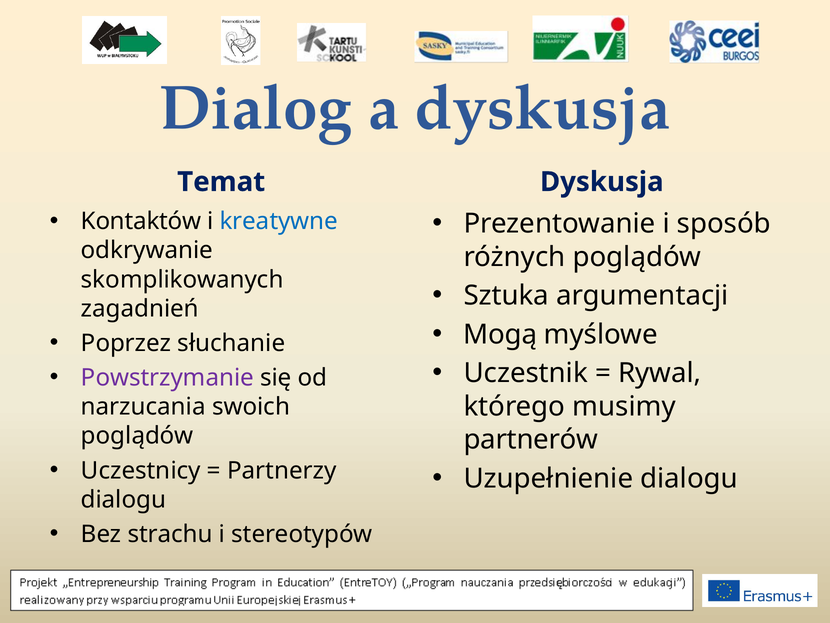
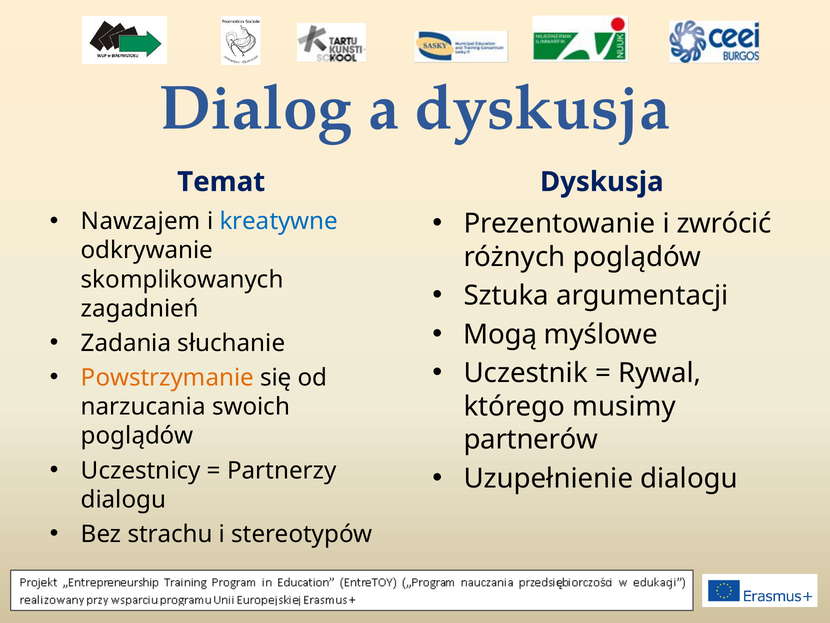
Kontaktów: Kontaktów -> Nawzajem (141, 221)
sposób: sposób -> zwrócić (724, 224)
Poprzez: Poprzez -> Zadania (126, 343)
Powstrzymanie colour: purple -> orange (167, 378)
